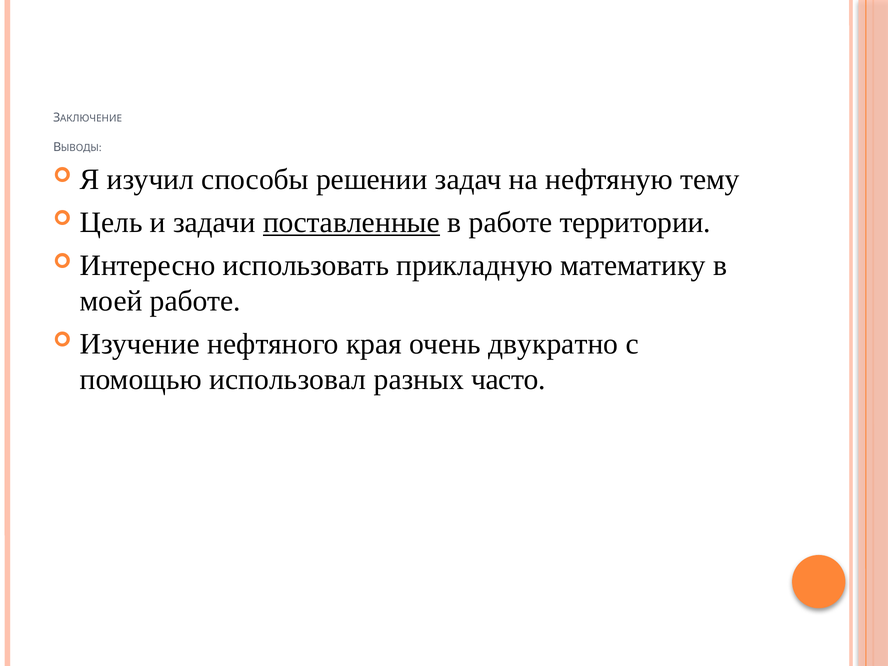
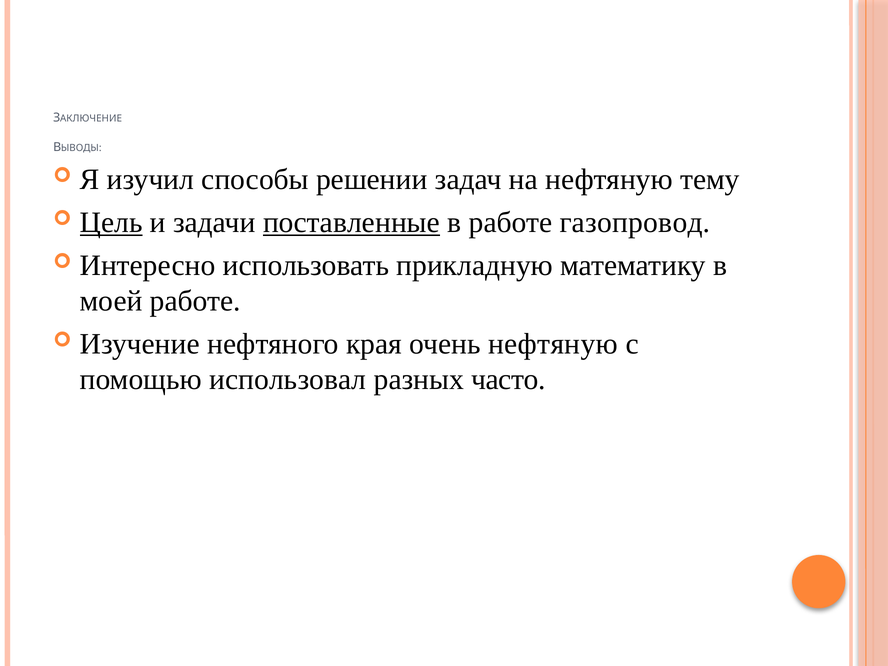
Цель underline: none -> present (111, 223)
территории: территории -> газопровод (635, 223)
очень двукратно: двукратно -> нефтяную (553, 344)
